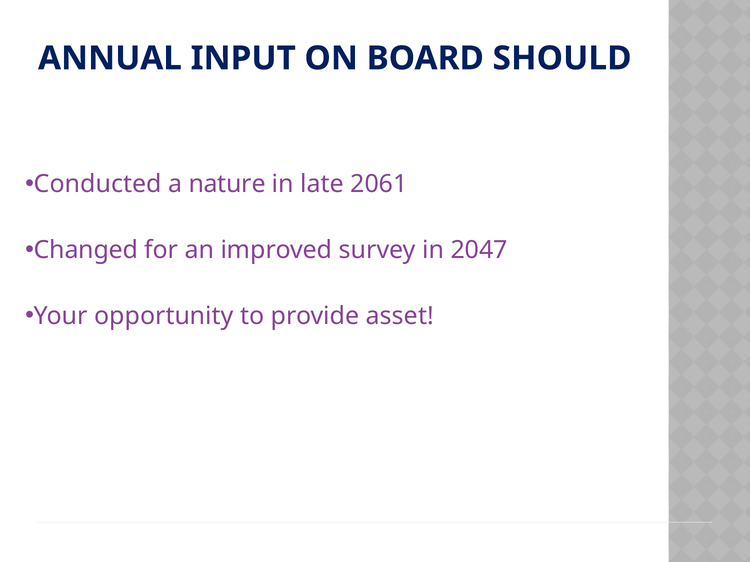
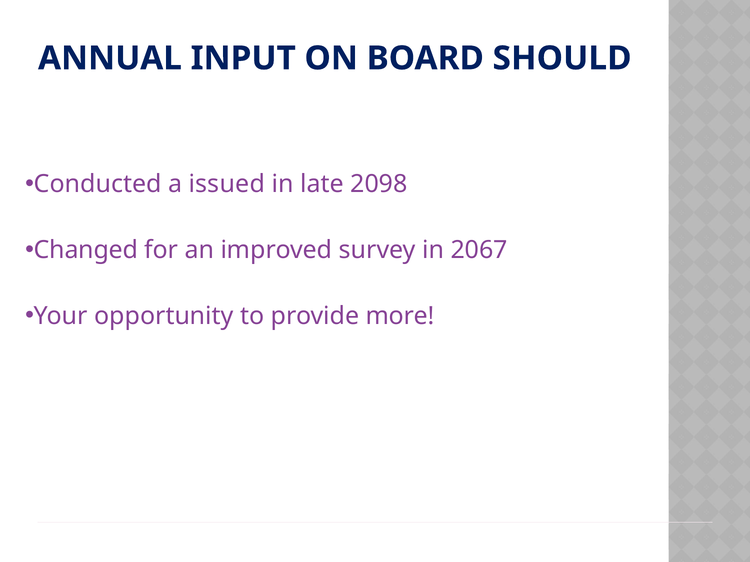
nature: nature -> issued (227, 184)
2061: 2061 -> 2098 (379, 184)
2047: 2047 -> 2067 (479, 250)
asset: asset -> more (400, 316)
